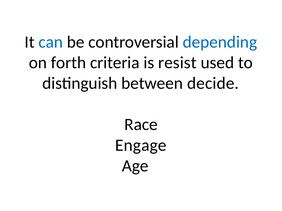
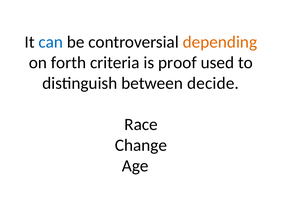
depending colour: blue -> orange (220, 42)
resist: resist -> proof (177, 63)
Engage: Engage -> Change (141, 145)
